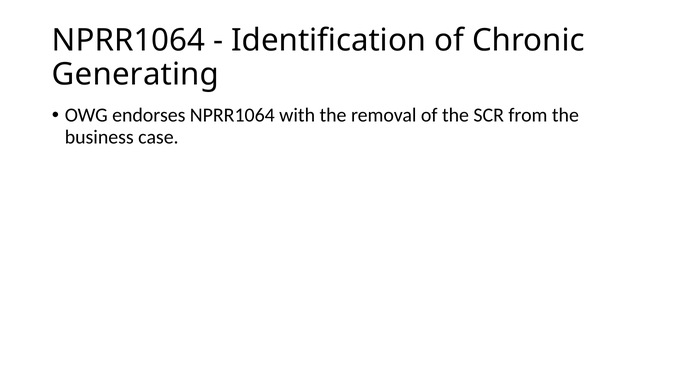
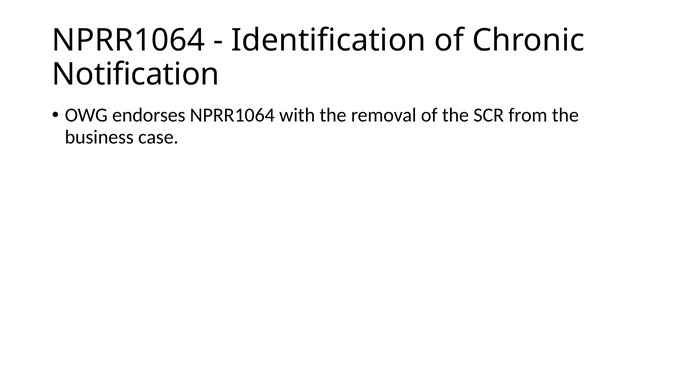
Generating: Generating -> Notification (136, 74)
